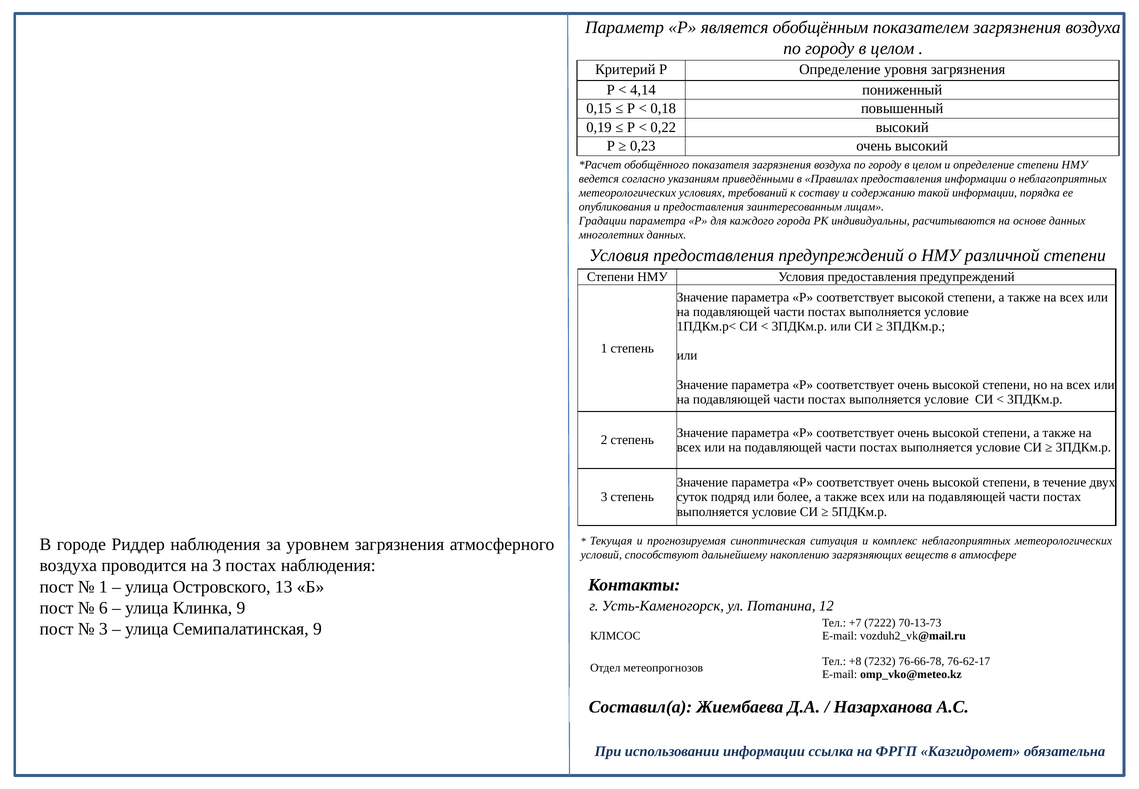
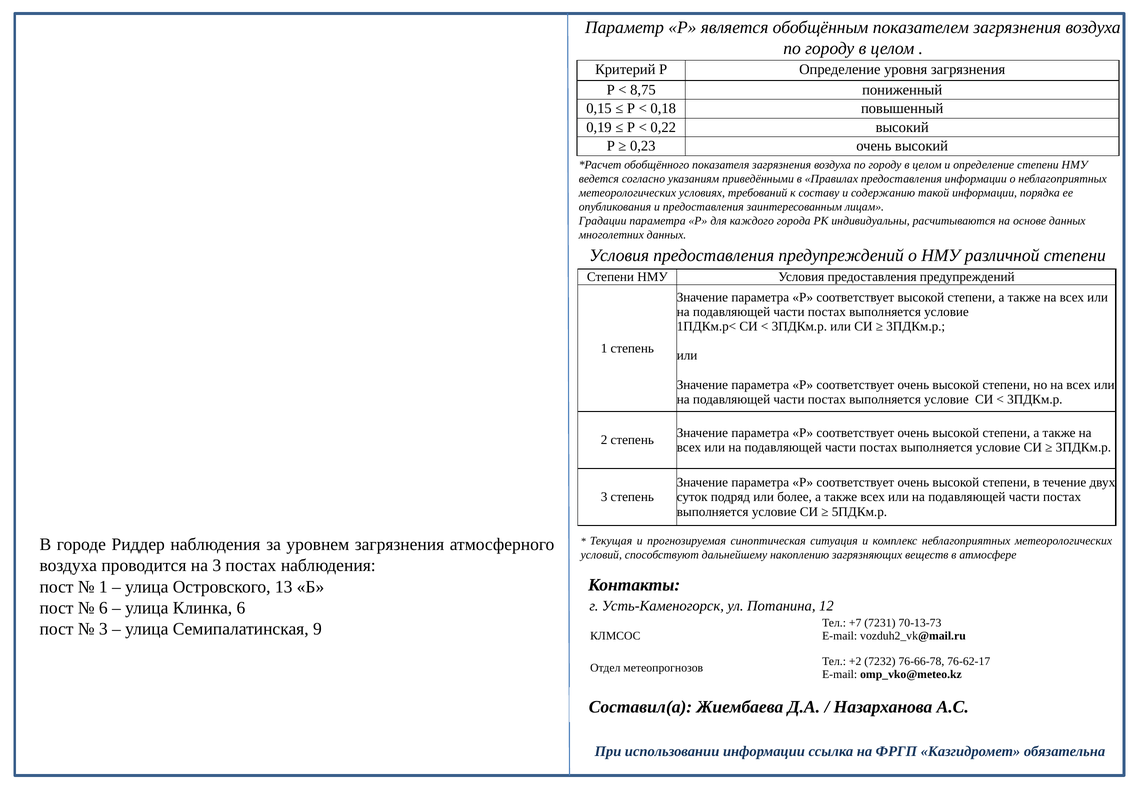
4,14: 4,14 -> 8,75 (643, 90)
Клинка 9: 9 -> 6 (241, 607)
7222: 7222 -> 7231 (880, 623)
+8: +8 -> +2 (855, 661)
